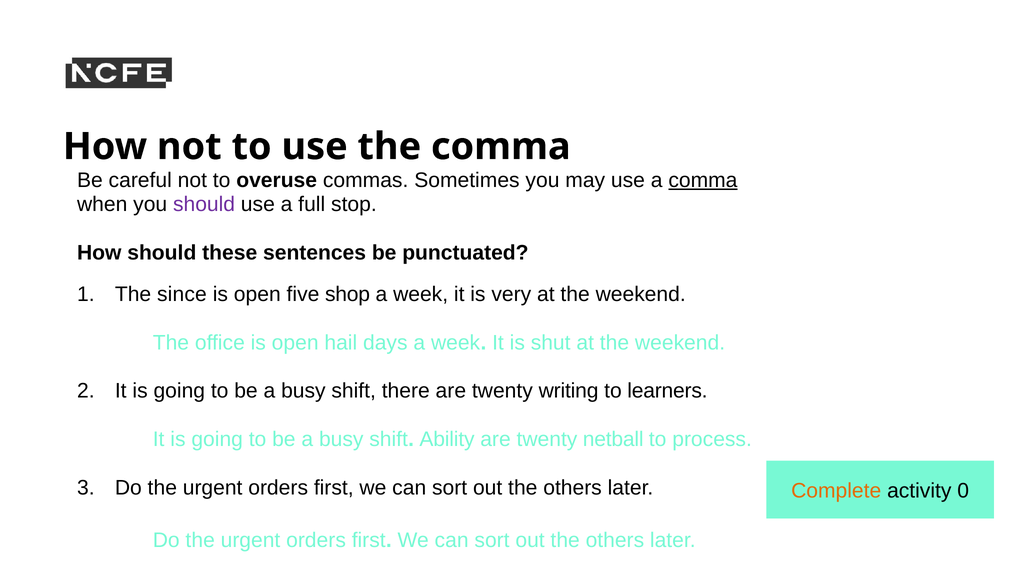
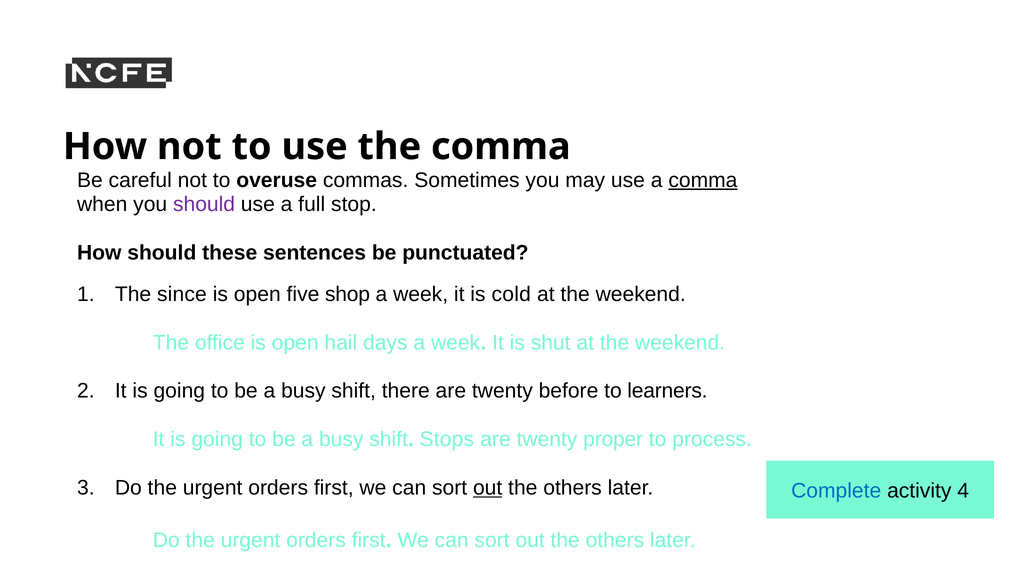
very: very -> cold (511, 294)
writing: writing -> before (568, 391)
Ability: Ability -> Stops (447, 440)
netball: netball -> proper (613, 440)
out underline: none -> present (488, 488)
Complete colour: orange -> blue (836, 491)
0: 0 -> 4 (963, 491)
